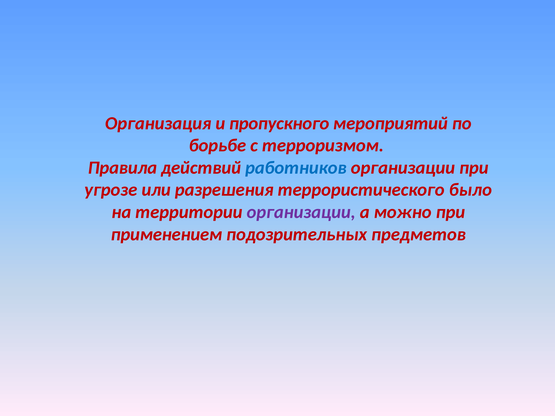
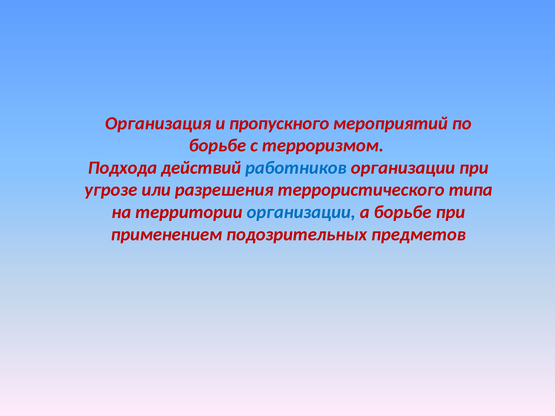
Правила: Правила -> Подхода (122, 168)
было: было -> типа (471, 190)
организации colour: purple -> blue (301, 212)
а можно: можно -> борьбе (403, 212)
